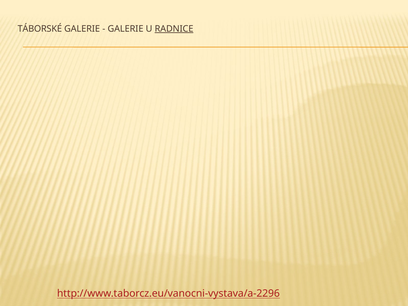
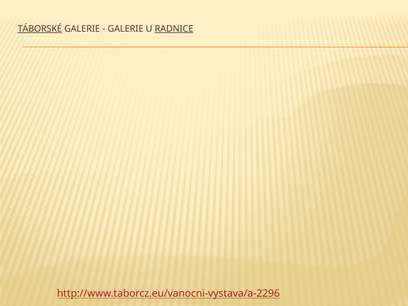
TÁBORSKÉ underline: none -> present (40, 29)
